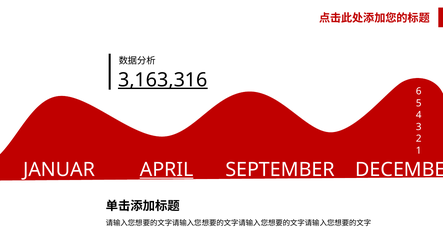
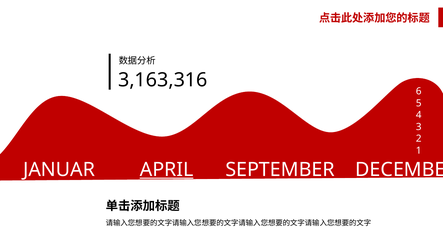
3,163,316 underline: present -> none (163, 80)
